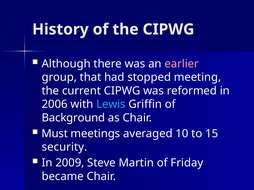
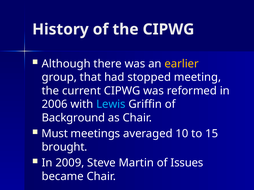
earlier colour: pink -> yellow (182, 64)
security: security -> brought (65, 147)
Friday: Friday -> Issues (187, 163)
